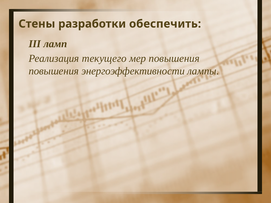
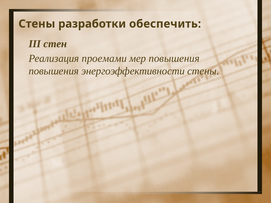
ламп: ламп -> стен (55, 44)
текущего: текущего -> проемами (104, 59)
энергоэффективности лампы: лампы -> стены (203, 71)
